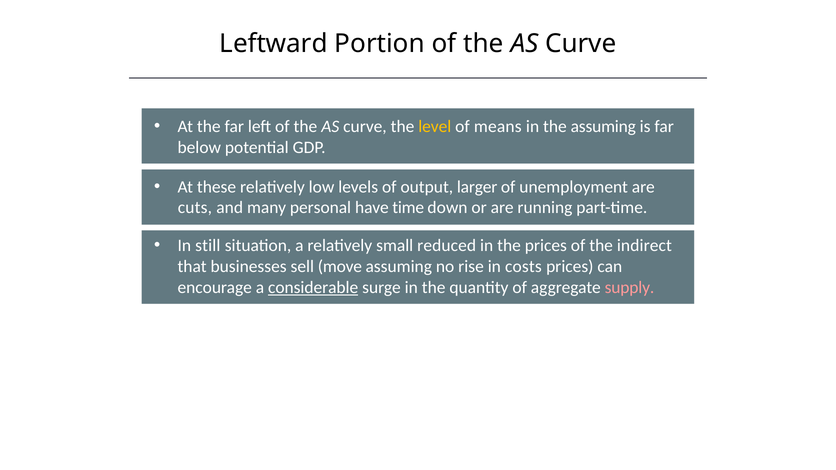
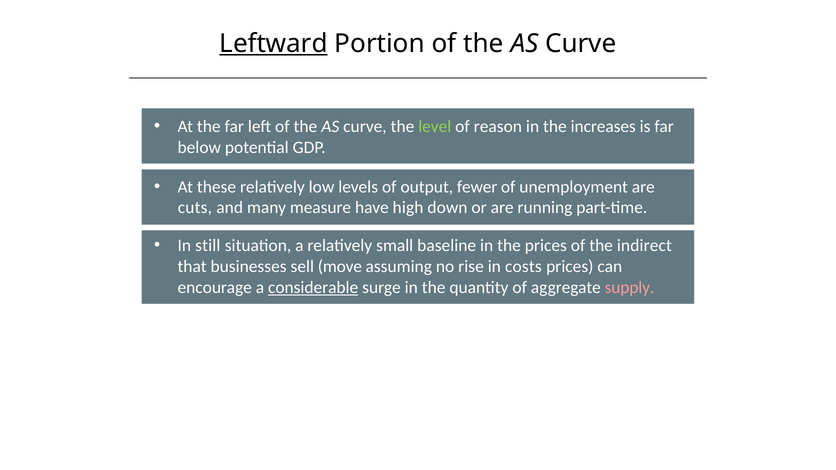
Leftward underline: none -> present (274, 44)
level colour: yellow -> light green (435, 127)
means: means -> reason (498, 127)
the assuming: assuming -> increases (603, 127)
larger: larger -> fewer (477, 187)
personal: personal -> measure (321, 208)
time: time -> high (408, 208)
reduced: reduced -> baseline (447, 246)
